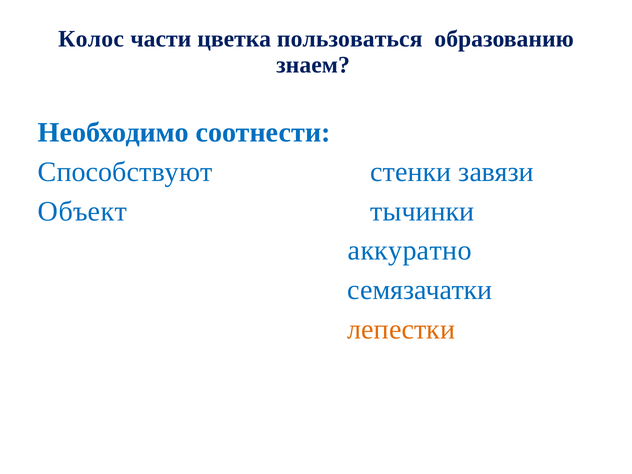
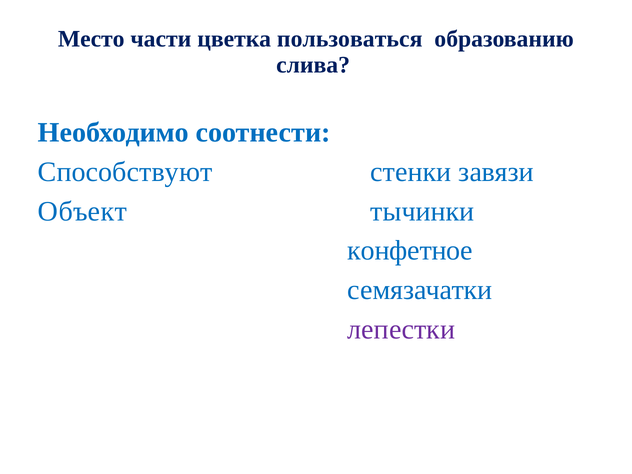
Колос: Колос -> Место (91, 39)
знаем: знаем -> слива (313, 65)
аккуратно: аккуратно -> конфетное (410, 251)
лепестки colour: orange -> purple (401, 329)
